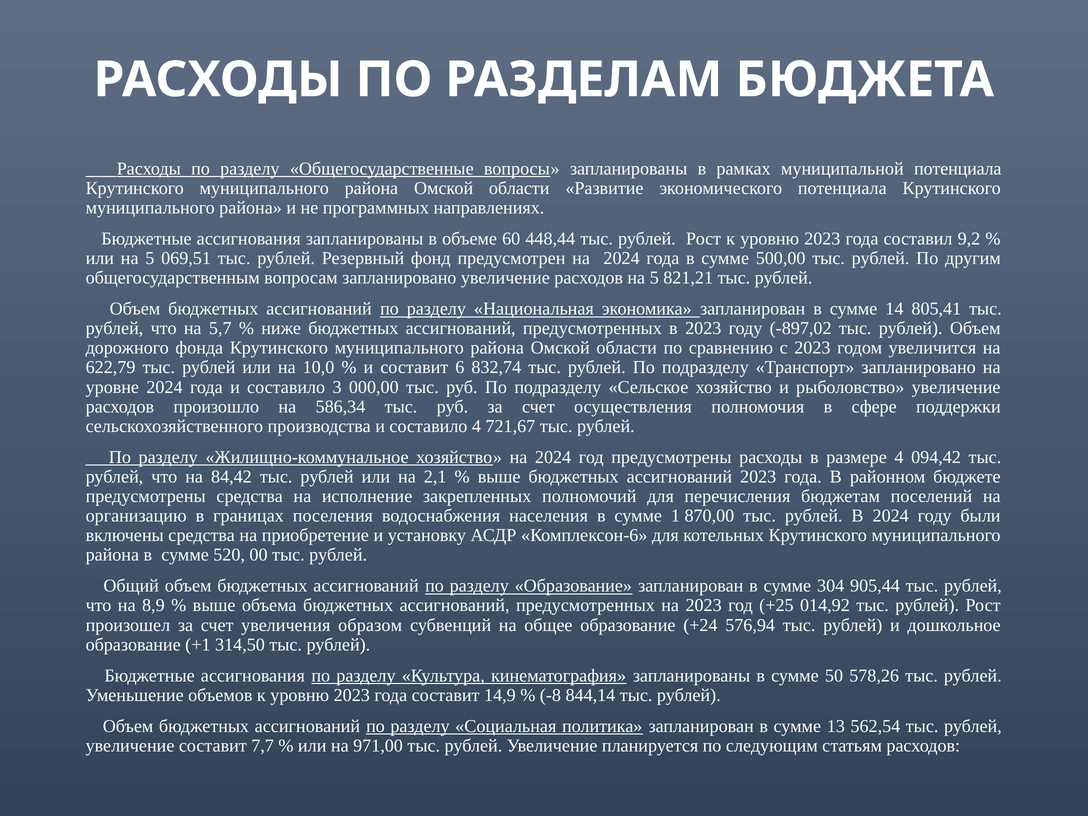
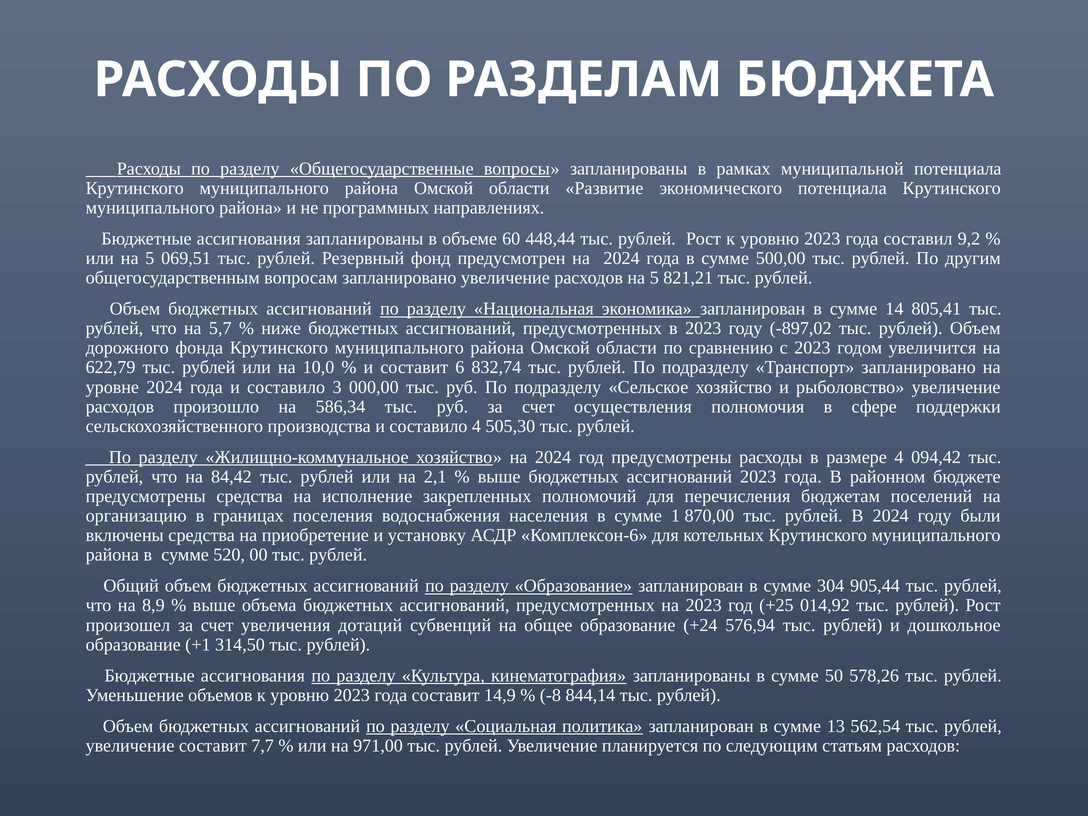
721,67: 721,67 -> 505,30 (510, 426)
образом: образом -> дотаций (370, 625)
